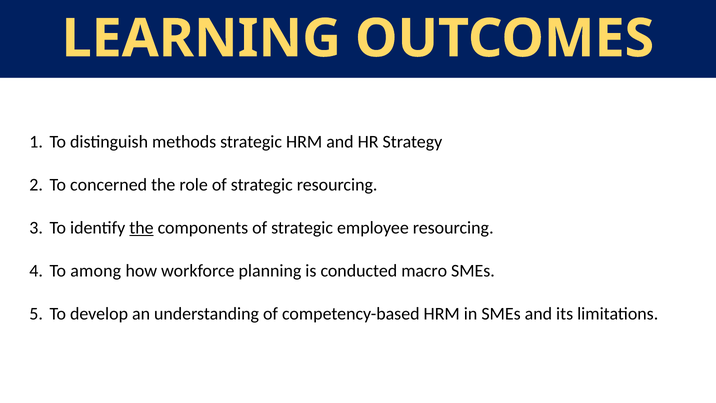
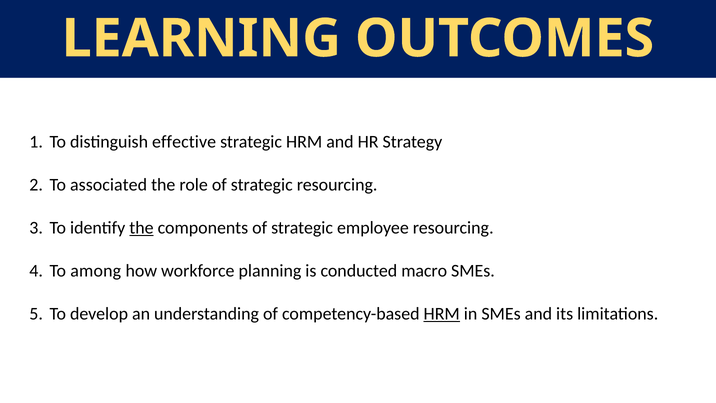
methods: methods -> effective (184, 142)
concerned: concerned -> associated (109, 185)
HRM underline: none -> present (442, 314)
